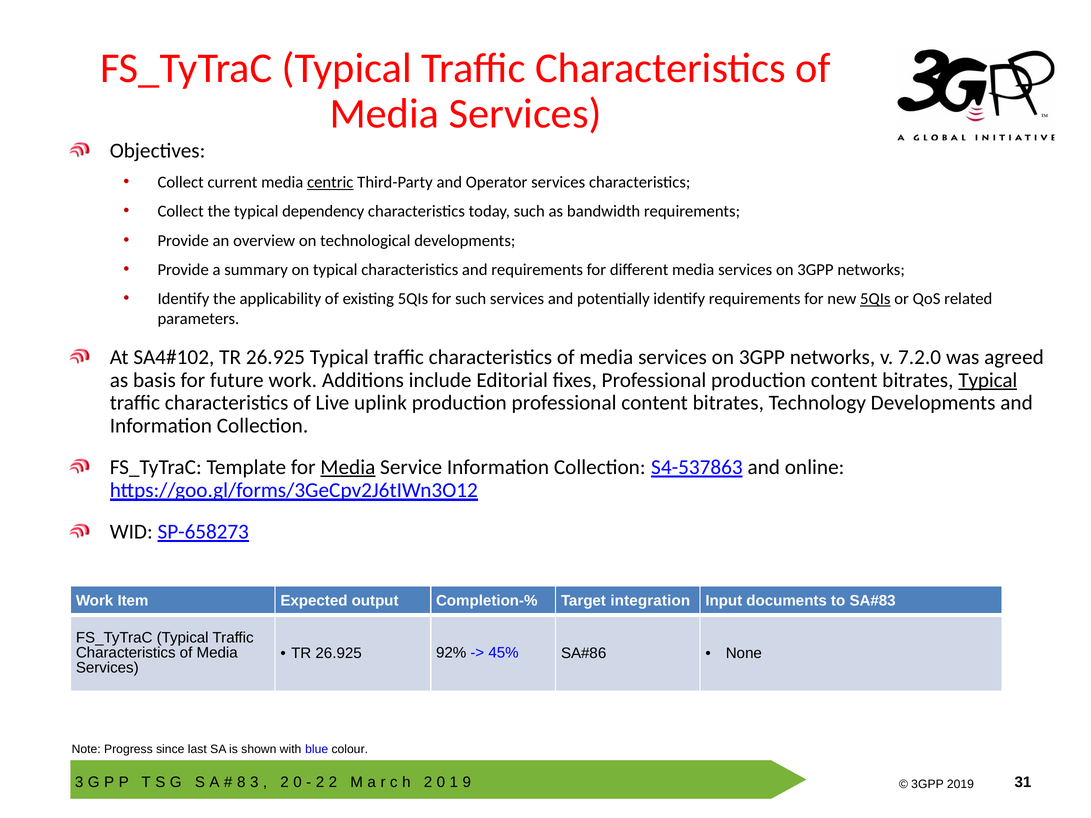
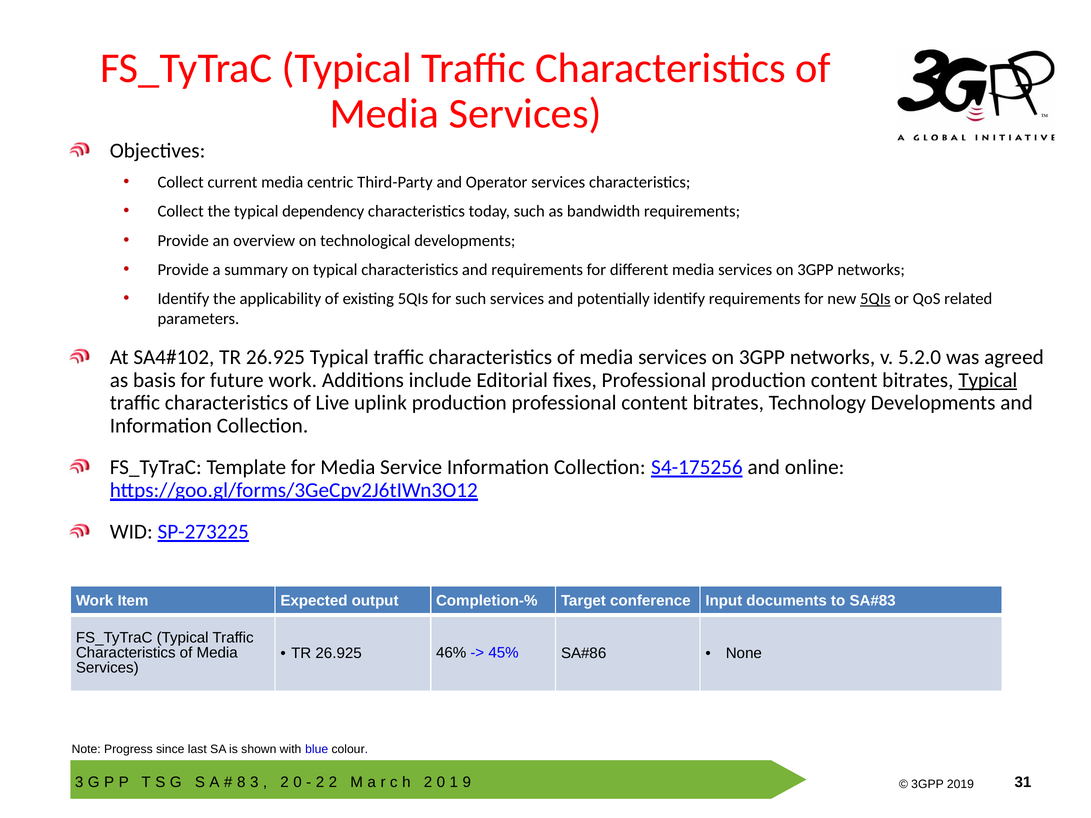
centric underline: present -> none (330, 182)
7.2.0: 7.2.0 -> 5.2.0 (920, 357)
Media underline: present -> none (348, 467)
S4-537863: S4-537863 -> S4-175256 (697, 467)
SP-658273: SP-658273 -> SP-273225 (203, 532)
integration: integration -> conference (650, 601)
92%: 92% -> 46% (451, 653)
